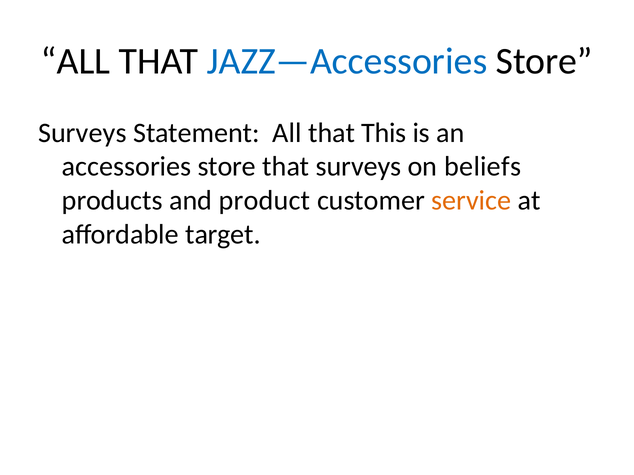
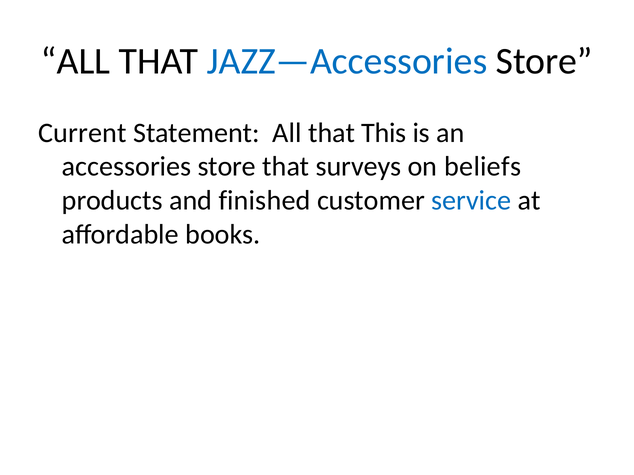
Surveys: Surveys -> Current (82, 133)
product: product -> finished (265, 201)
service colour: orange -> blue (471, 201)
target: target -> books (223, 234)
